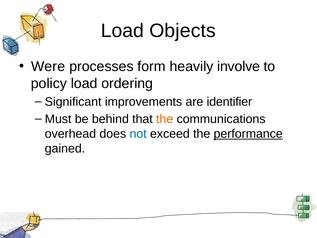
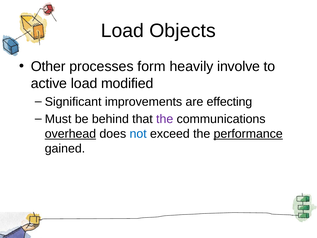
Were: Were -> Other (48, 67)
policy: policy -> active (49, 83)
ordering: ordering -> modified (127, 83)
identifier: identifier -> effecting (229, 102)
the colour: orange -> purple (165, 119)
overhead underline: none -> present (70, 134)
